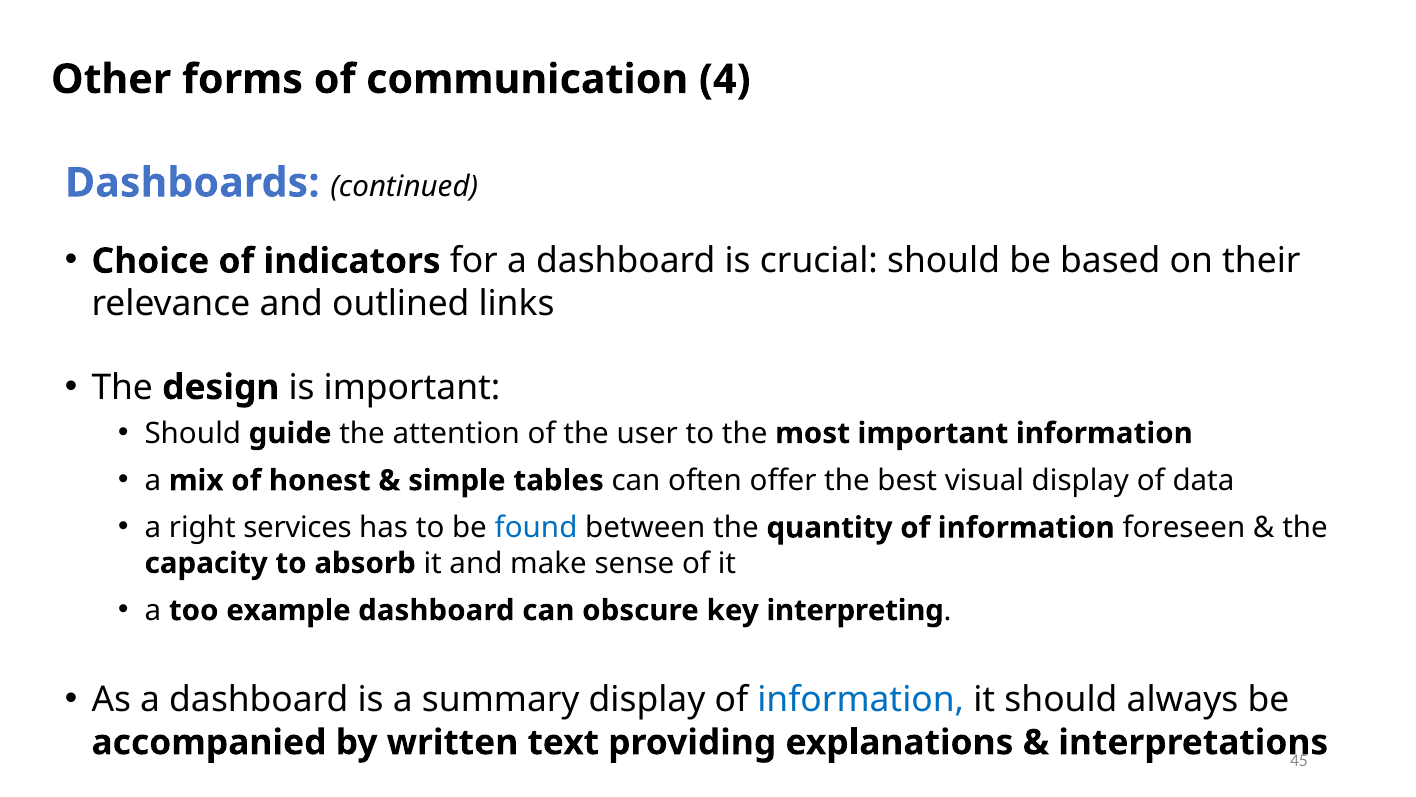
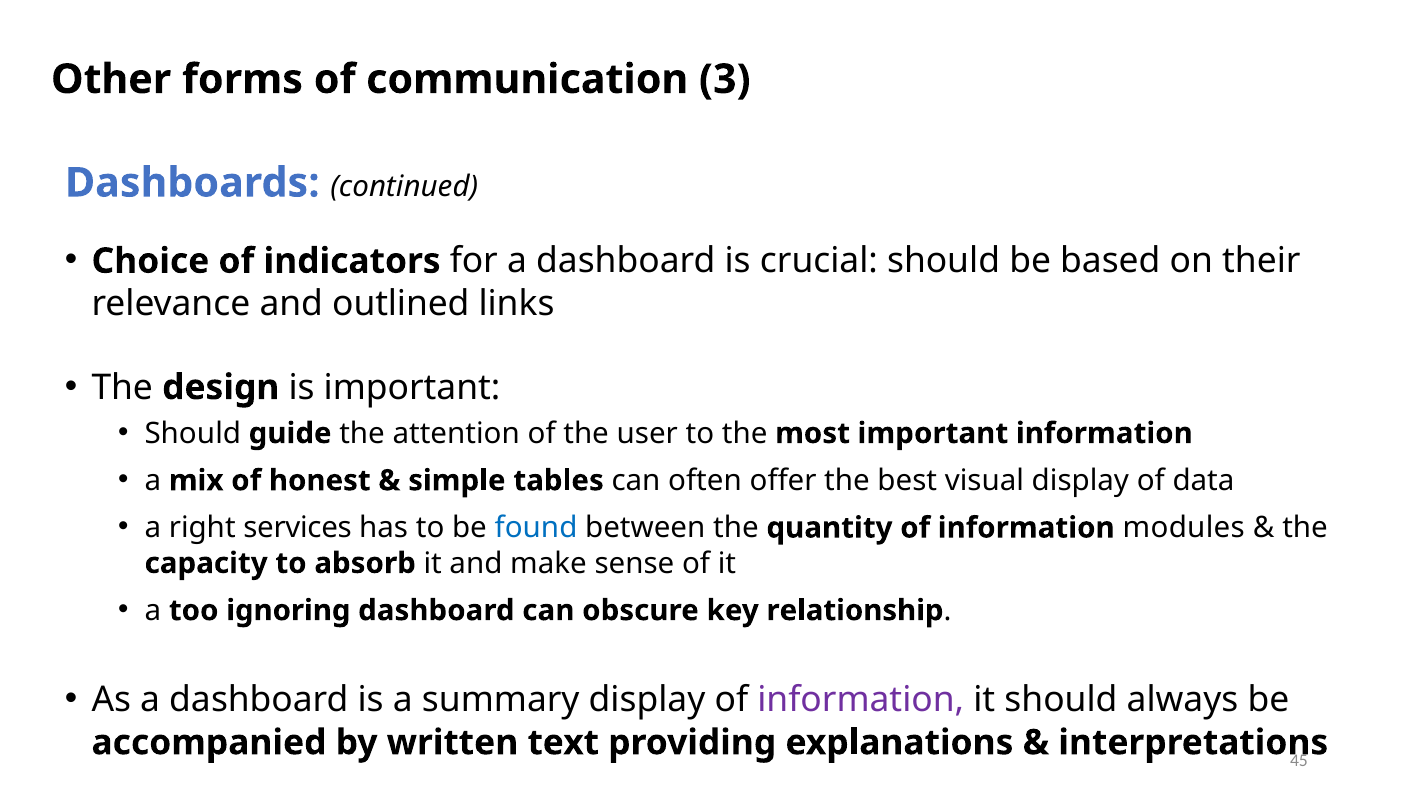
4: 4 -> 3 (725, 79)
foreseen: foreseen -> modules (1184, 527)
example: example -> ignoring (288, 610)
interpreting: interpreting -> relationship (855, 610)
information colour: blue -> purple (861, 700)
